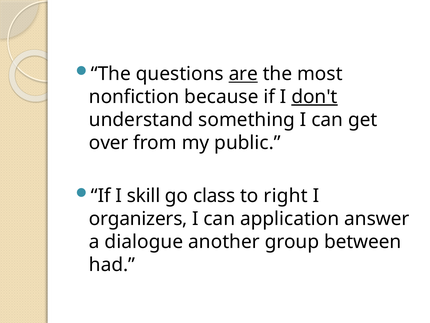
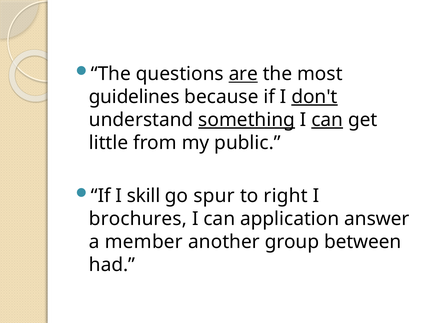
nonfiction: nonfiction -> guidelines (134, 97)
something underline: none -> present (247, 120)
can underline: none -> present (327, 120)
over: over -> little (109, 143)
class: class -> spur (214, 196)
organizers: organizers -> brochures (138, 219)
dialogue: dialogue -> member (144, 242)
